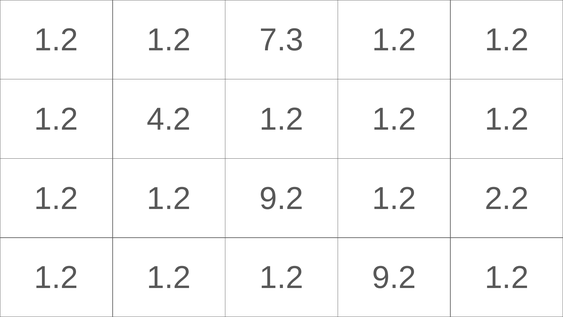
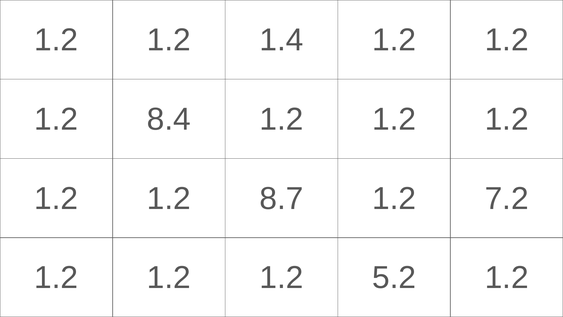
7.3: 7.3 -> 1.4 (281, 40)
4.2: 4.2 -> 8.4 (169, 119)
9.2: 9.2 -> 8.7 (281, 198)
2.2: 2.2 -> 7.2 (507, 198)
9.2: 9.2 -> 5.2 (394, 278)
